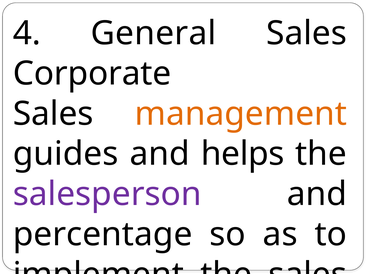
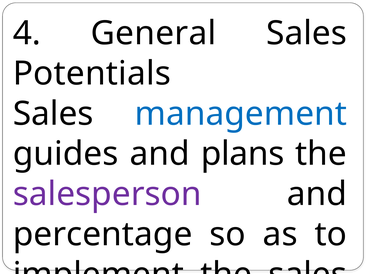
Corporate: Corporate -> Potentials (92, 74)
management colour: orange -> blue (241, 114)
and helps: helps -> plans (243, 154)
